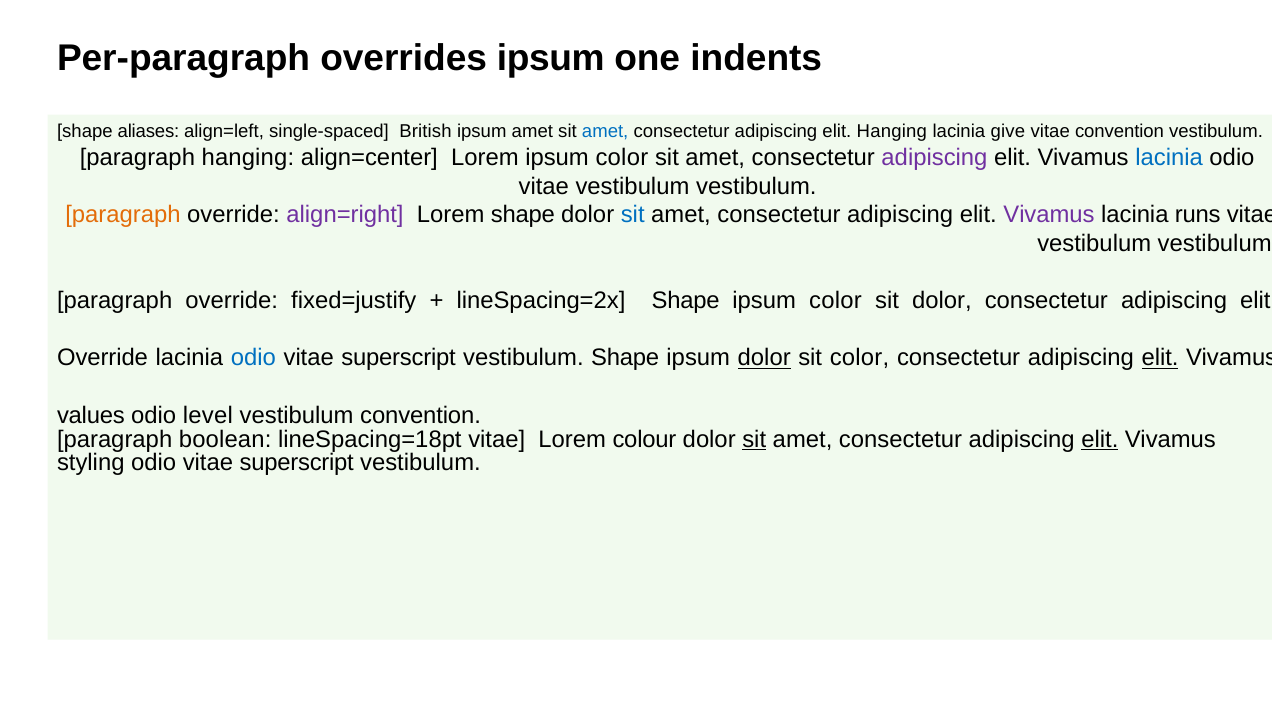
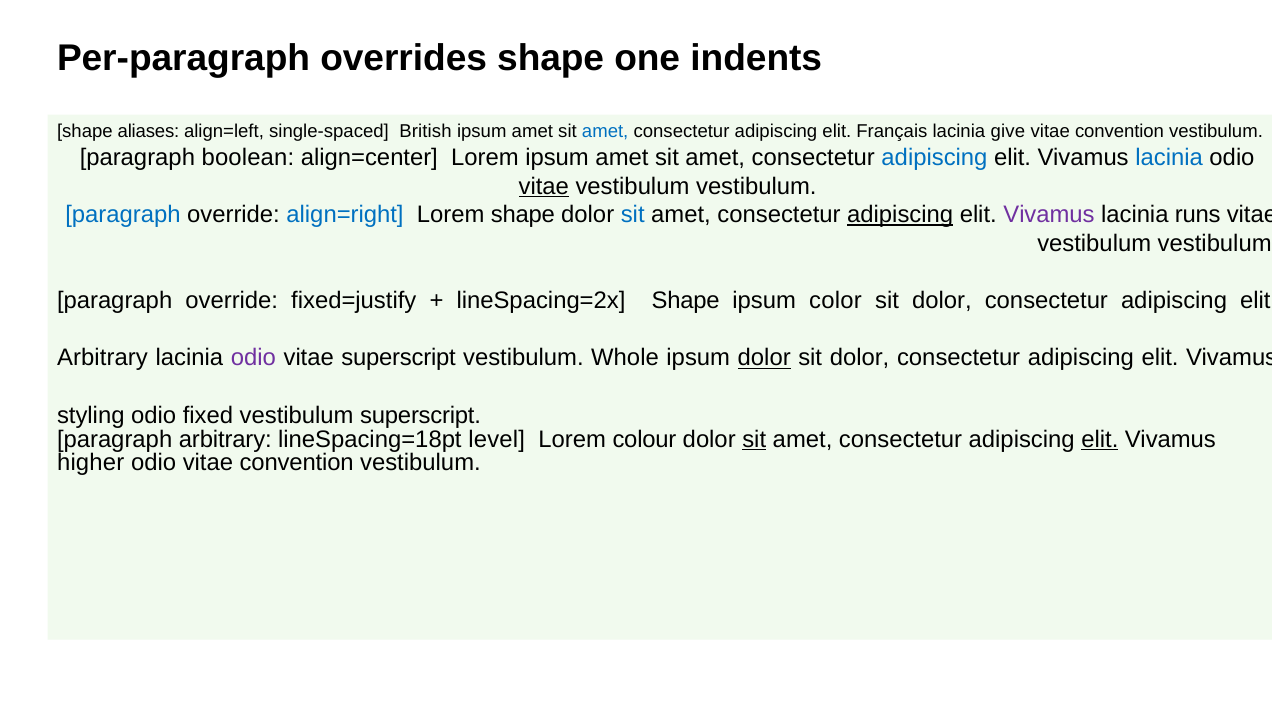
overrides ipsum: ipsum -> shape (551, 58)
elit Hanging: Hanging -> Français (892, 132)
paragraph hanging: hanging -> boolean (248, 157)
Lorem ipsum color: color -> amet (622, 157)
adipiscing colour: purple -> blue (934, 157)
vitae underline: none -> present (544, 186)
paragraph colour: orange -> blue (123, 215)
align=right colour: purple -> blue (345, 215)
adipiscing underline: none -> present (900, 215)
Override: Override -> Arbitrary (102, 358)
odio colour: blue -> purple (253, 358)
vestibulum Shape: Shape -> Whole (625, 358)
color: color -> dolor (860, 358)
elit underline: present -> none (1160, 358)
values: values -> styling (91, 415)
level: level -> fixed (208, 415)
vestibulum convention: convention -> superscript (421, 415)
paragraph boolean: boolean -> arbitrary (225, 439)
lineSpacing=18pt vitae: vitae -> level (497, 439)
styling: styling -> higher (91, 463)
superscript: superscript -> convention (297, 463)
